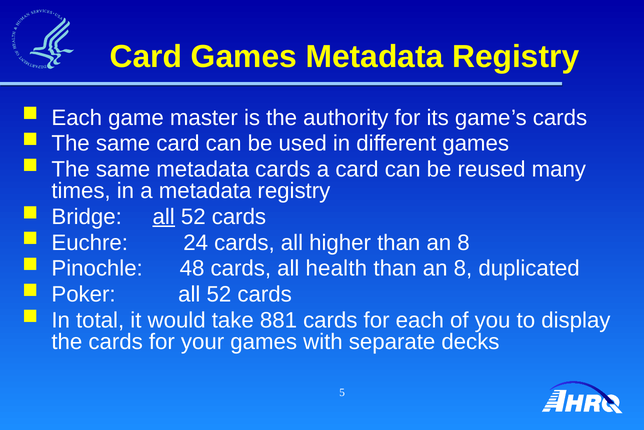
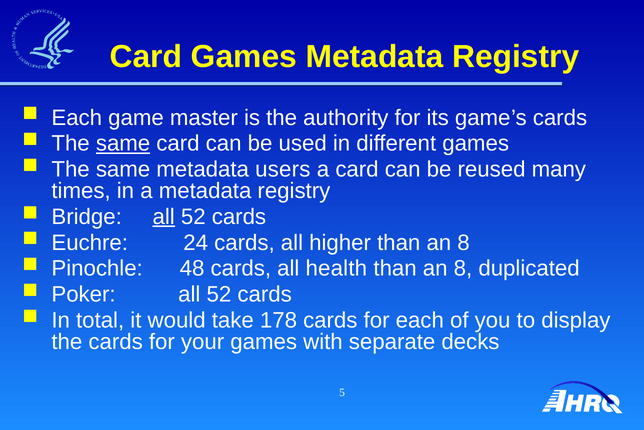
same underline: none -> present (123, 143)
metadata cards: cards -> users (283, 169)
881: 881 -> 178 (278, 320)
